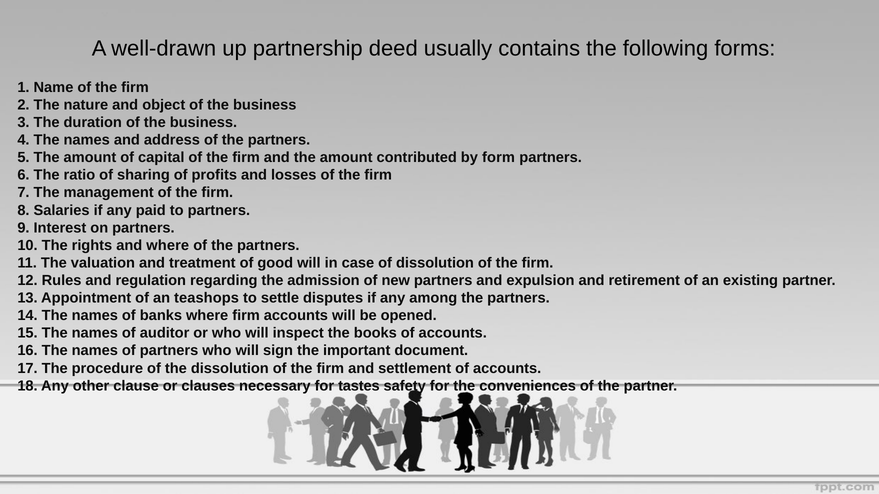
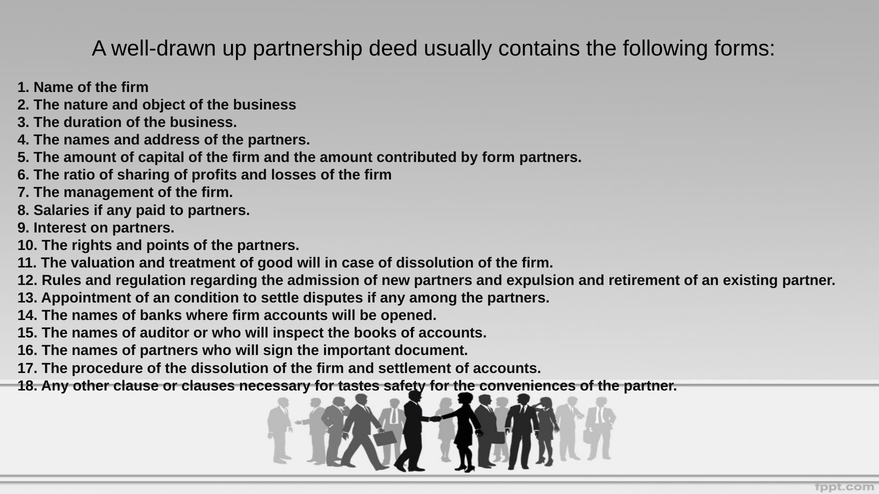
and where: where -> points (168, 246)
teashops: teashops -> condition (207, 298)
